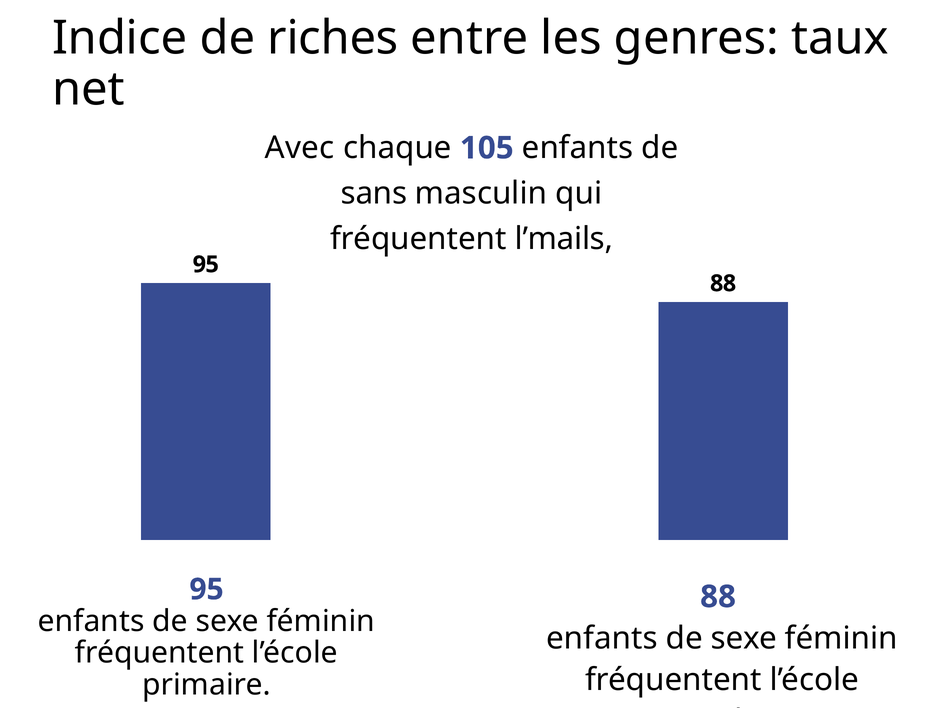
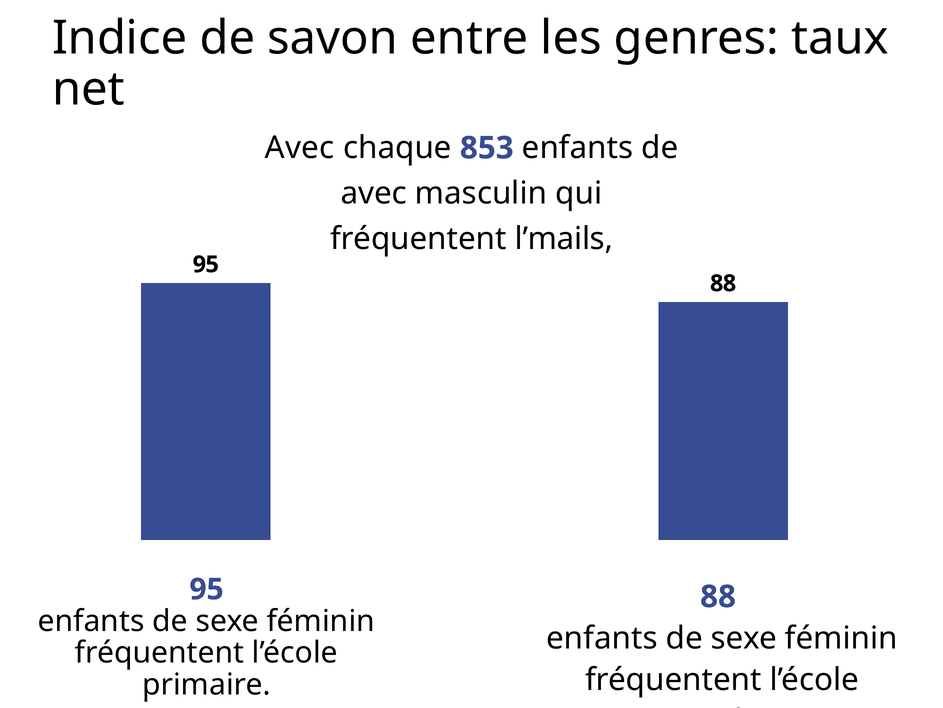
riches: riches -> savon (333, 38)
105: 105 -> 853 (487, 148)
sans: sans -> avec (374, 193)
